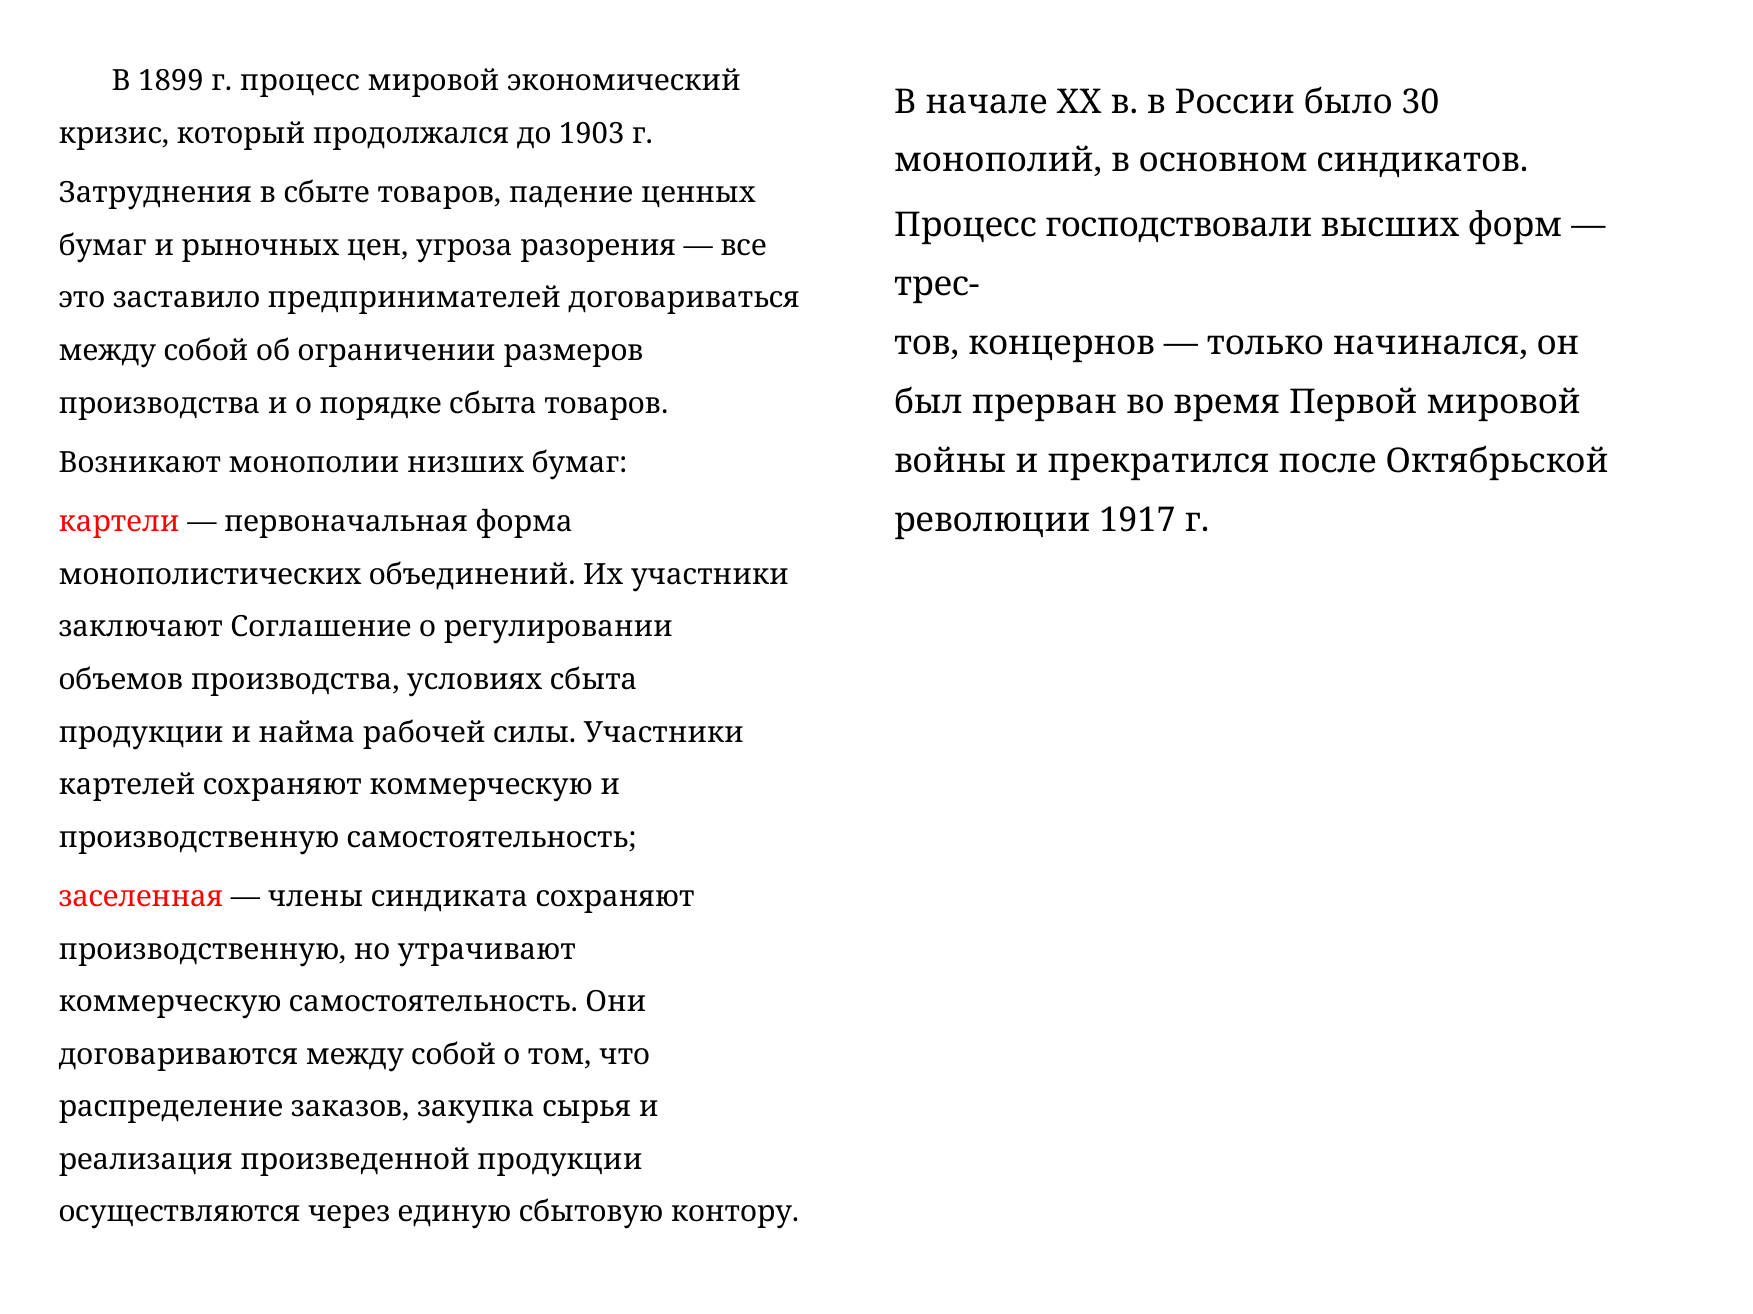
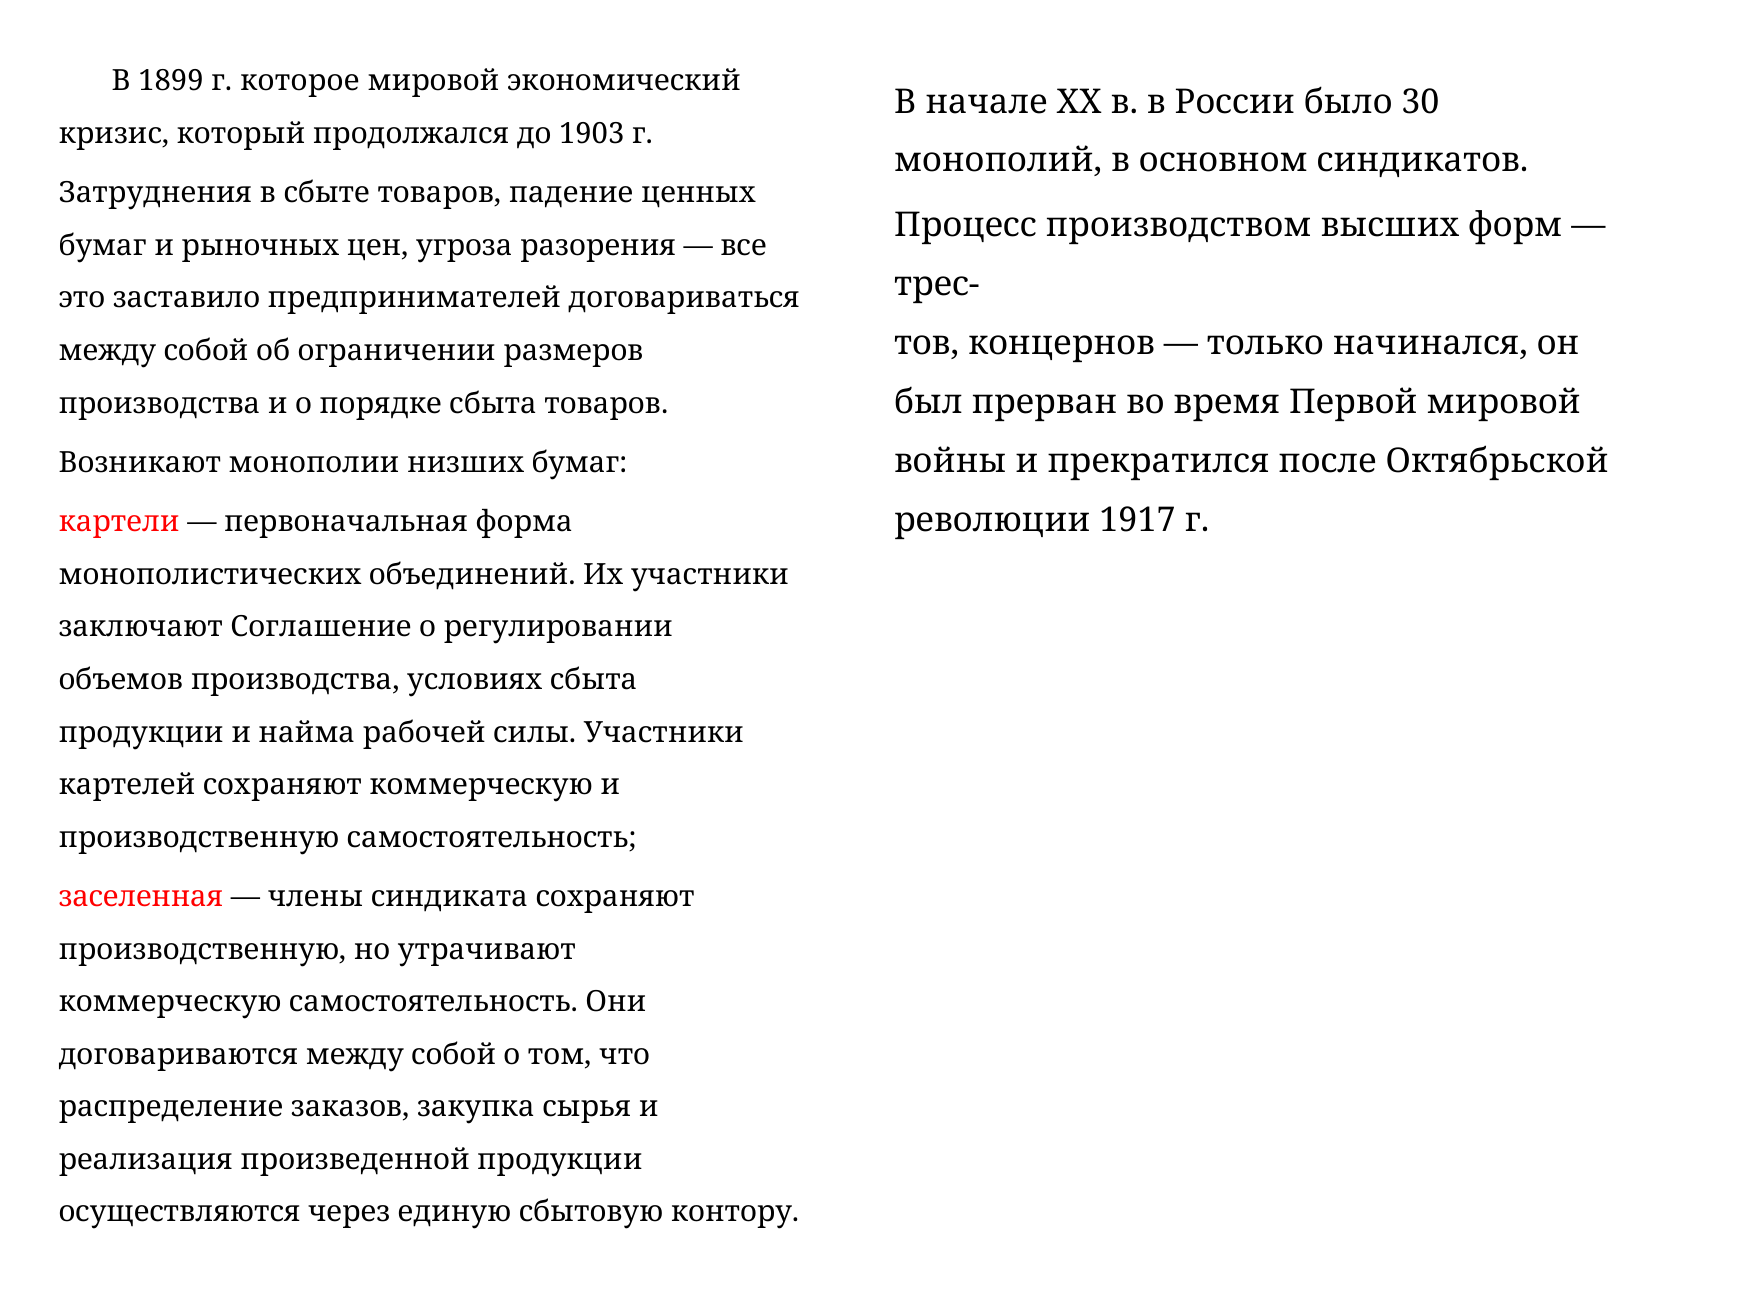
г процесс: процесс -> которое (300, 81)
господствовали: господствовали -> производством (1179, 226)
